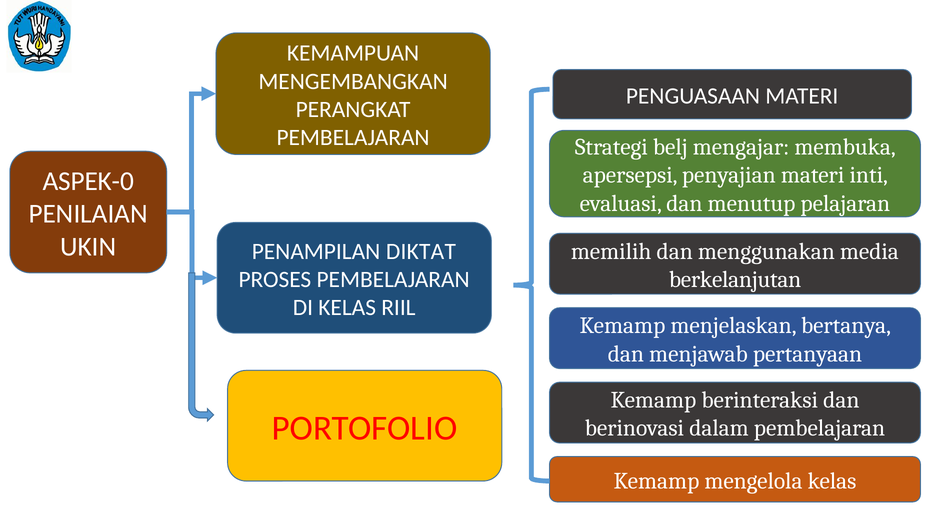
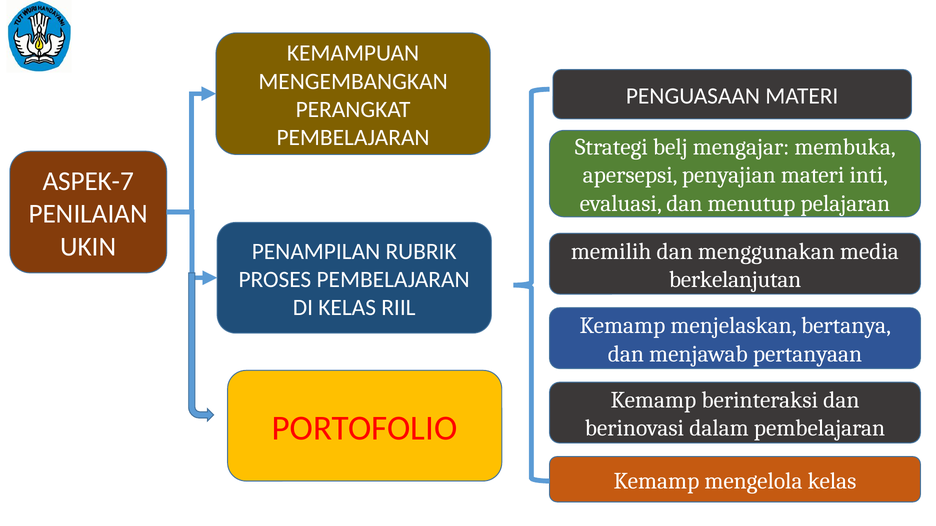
ASPEK-0: ASPEK-0 -> ASPEK-7 (88, 181)
DIKTAT: DIKTAT -> RUBRIK (421, 252)
